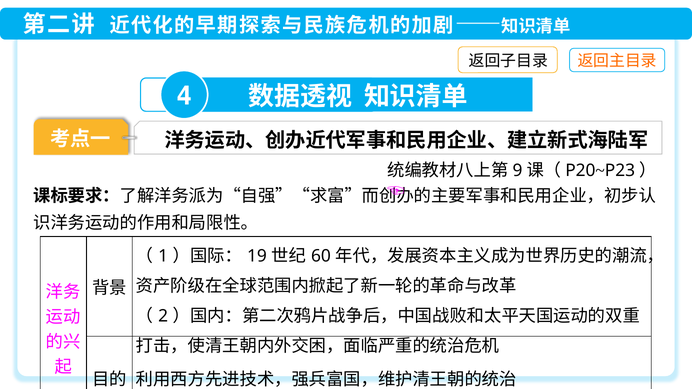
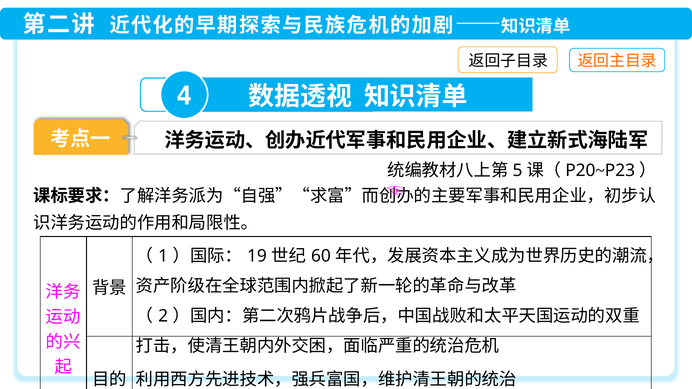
9: 9 -> 5 (517, 171)
